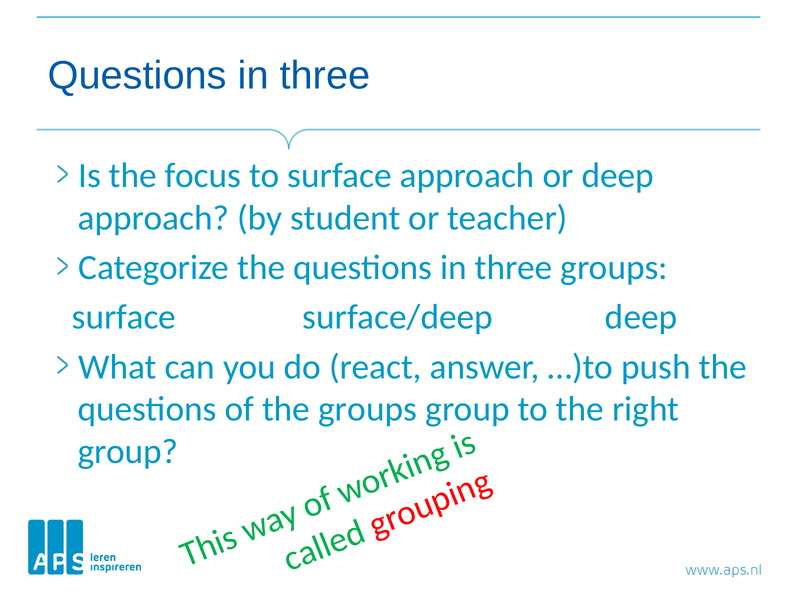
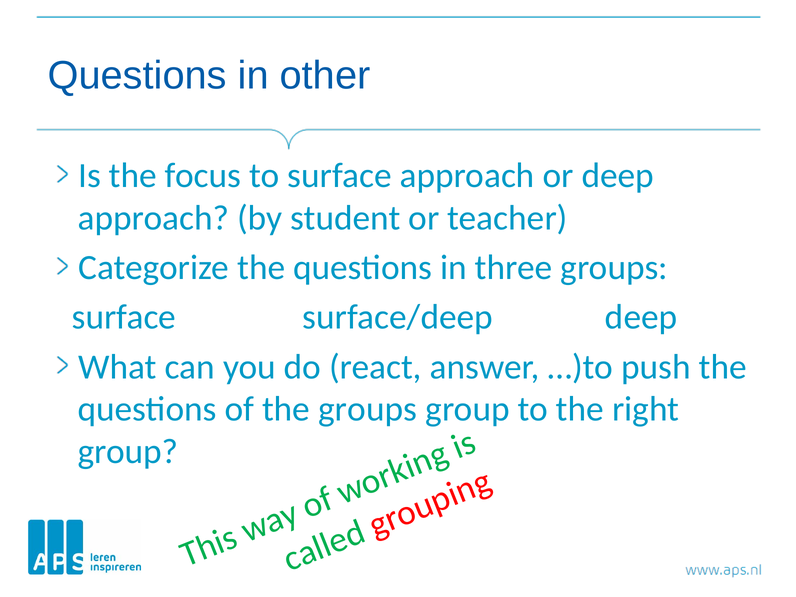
three: three -> other (325, 76)
